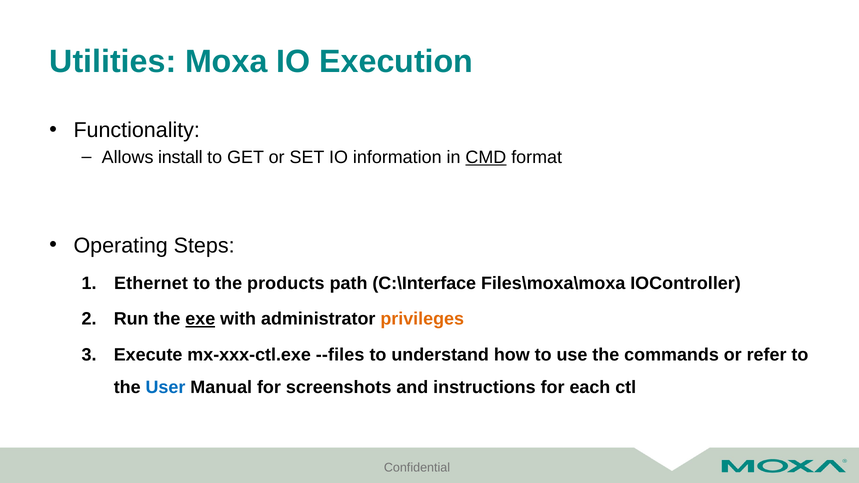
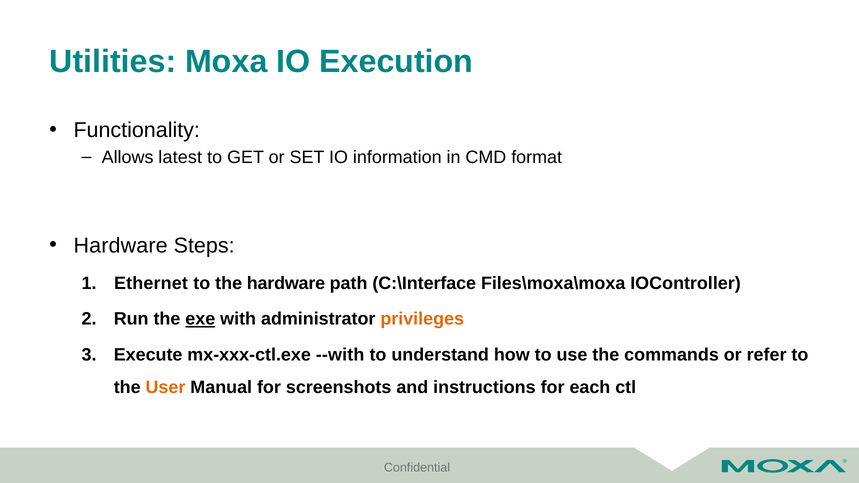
install: install -> latest (180, 157)
CMD underline: present -> none (486, 157)
Operating: Operating -> Hardware (121, 246)
the products: products -> hardware (286, 283)
--files: --files -> --with (340, 355)
User colour: blue -> orange (165, 387)
